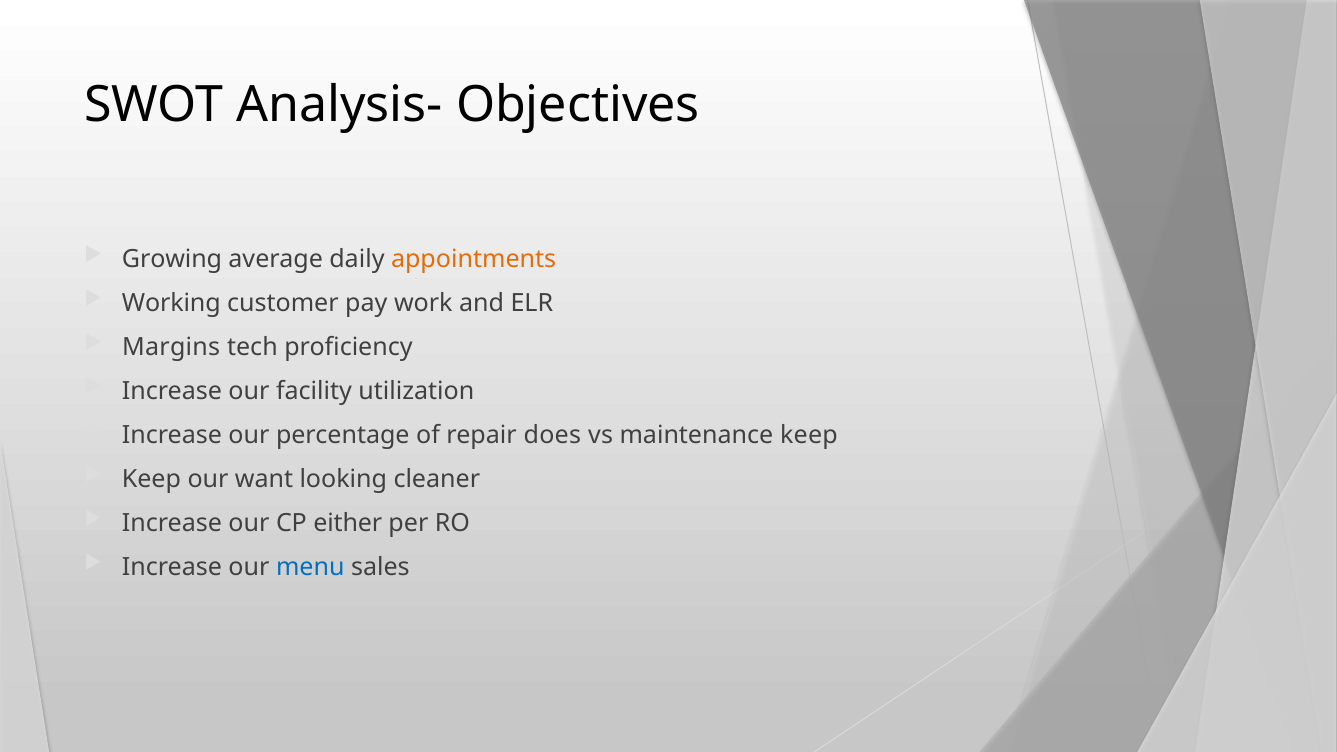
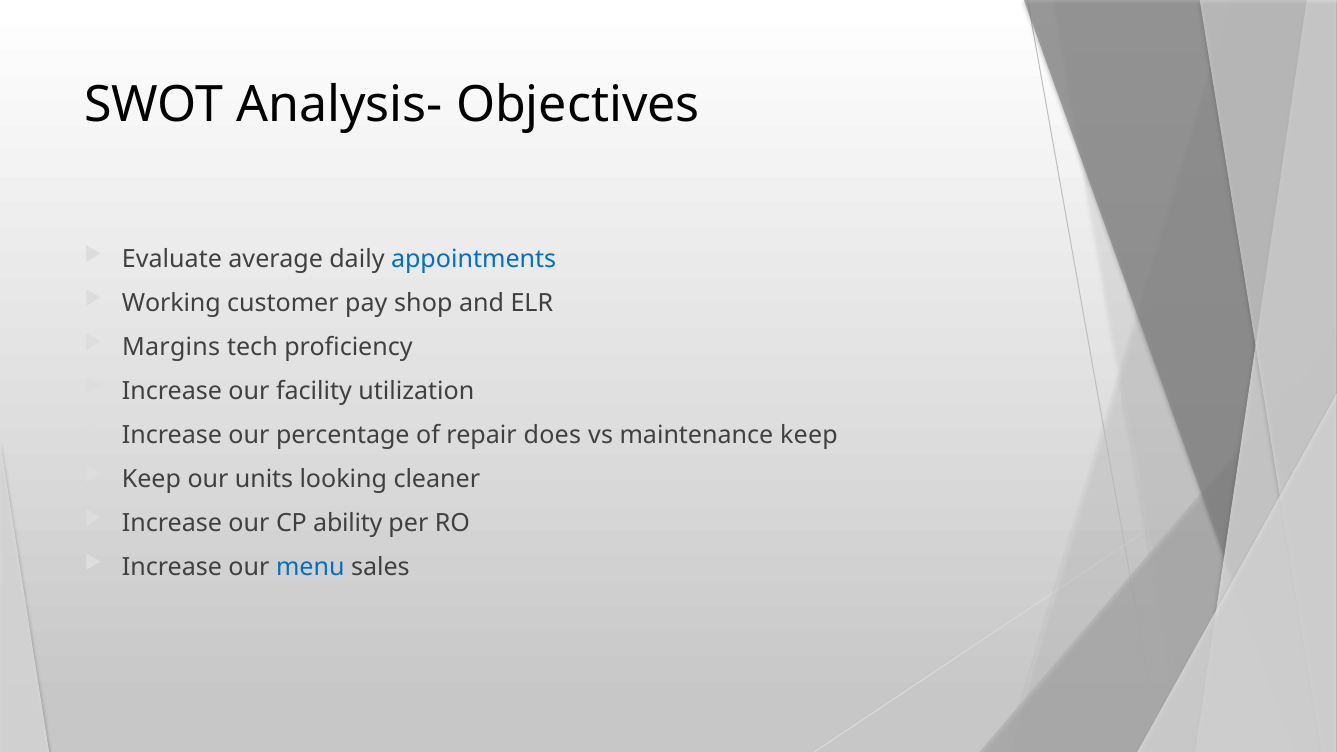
Growing: Growing -> Evaluate (172, 259)
appointments colour: orange -> blue (474, 259)
work: work -> shop (423, 303)
want: want -> units (264, 479)
either: either -> ability (348, 523)
